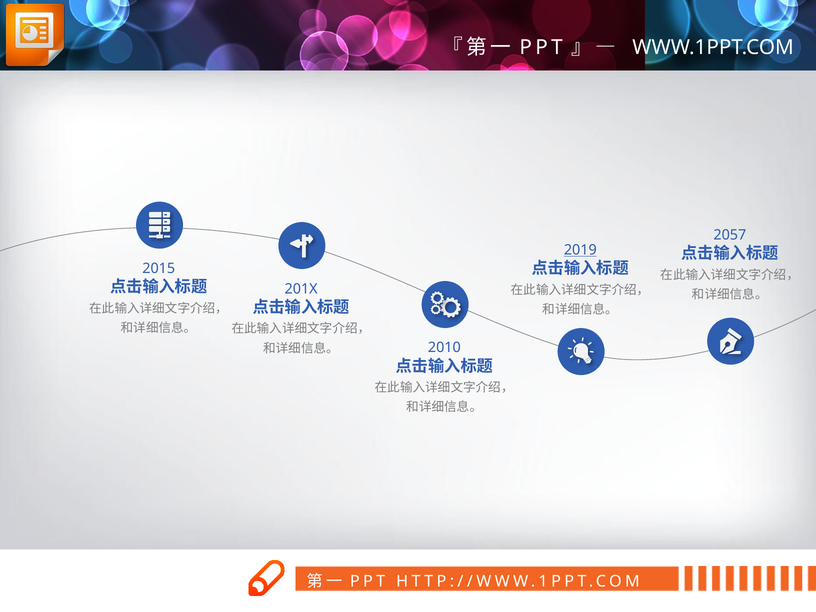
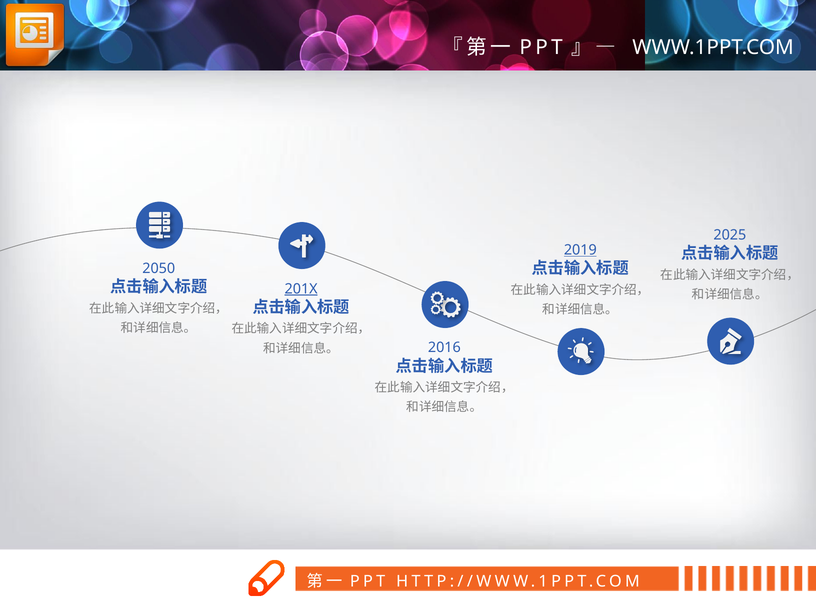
2057: 2057 -> 2025 (730, 235)
2015: 2015 -> 2050 (159, 268)
201X underline: none -> present (301, 289)
2010: 2010 -> 2016 (444, 348)
